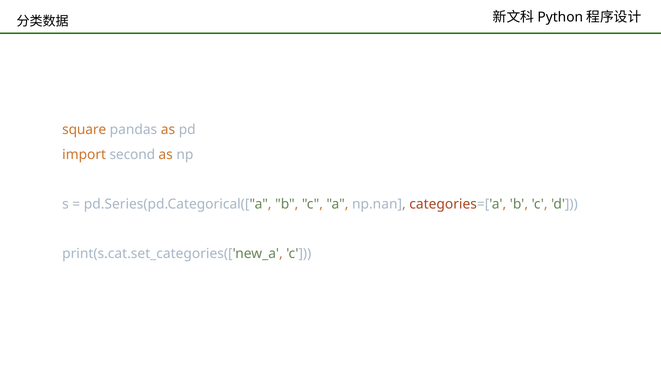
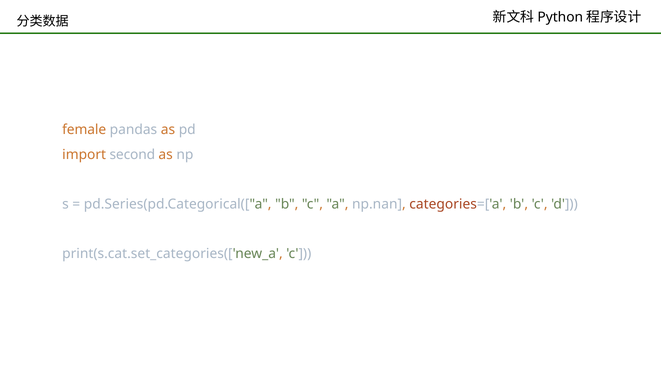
square: square -> female (84, 130)
